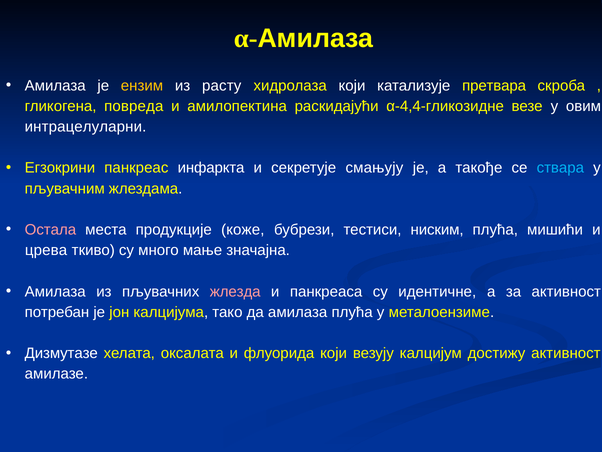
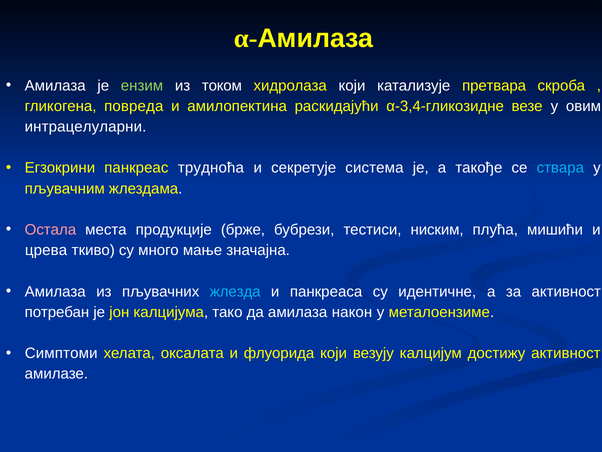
ензим colour: yellow -> light green (142, 86)
расту: расту -> током (222, 86)
α-4,4-гликозидне: α-4,4-гликозидне -> α-3,4-гликозидне (445, 106)
инфаркта: инфаркта -> трудноћа (211, 168)
смањују: смањују -> система (374, 168)
коже: коже -> брже (243, 230)
жлезда colour: pink -> light blue (235, 291)
амилаза плућа: плућа -> након (352, 312)
Дизмутазе: Дизмутазе -> Симптоми (61, 353)
